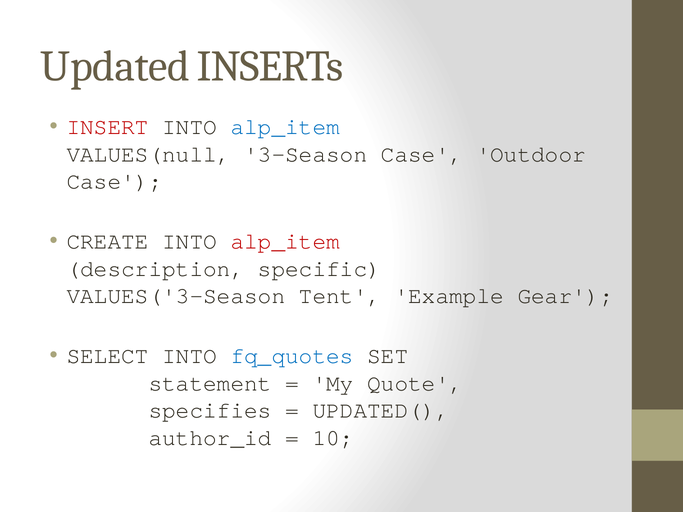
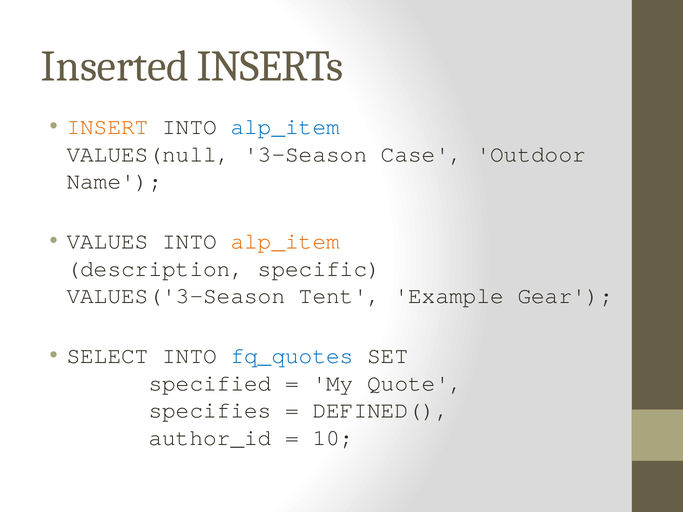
Updated: Updated -> Inserted (115, 66)
INSERT colour: red -> orange (108, 127)
Case: Case -> Name (114, 181)
CREATE: CREATE -> VALUES (108, 241)
alp_item colour: red -> orange (285, 241)
statement: statement -> specified (210, 383)
UPDATED(: UPDATED( -> DEFINED( (381, 411)
